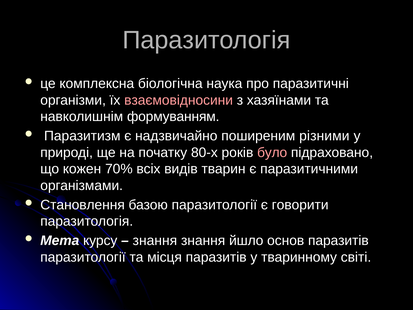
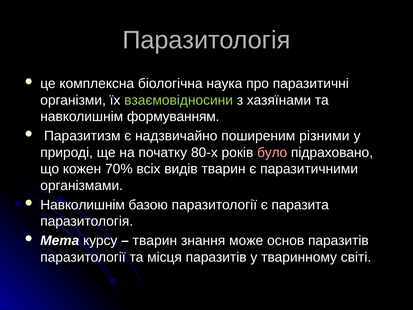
взаємовідносини colour: pink -> light green (179, 100)
Становлення: Становлення -> Навколишнім (83, 205)
говорити: говорити -> паразита (300, 205)
знання: знання -> тварин (155, 240)
йшло: йшло -> може (246, 240)
